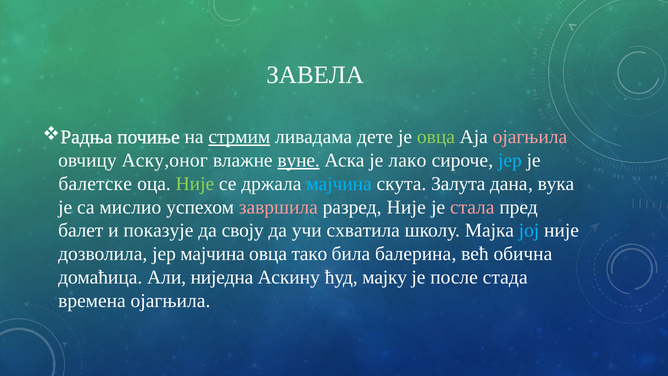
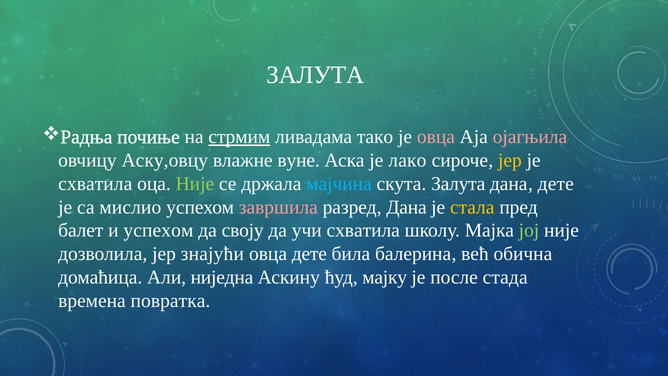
ЗАВЕЛА: ЗАВЕЛА -> ЗАЛУТА (315, 75)
дете: дете -> тако (375, 137)
овца colour: light green -> pink (436, 137)
Аску,оног: Аску,оног -> Аску,овцу (165, 160)
вуне underline: present -> none (299, 160)
јер colour: light blue -> yellow (510, 160)
балетске: балетске -> схватила (95, 184)
дана вука: вука -> дете (556, 184)
разред Није: Није -> Дана (406, 207)
стала colour: pink -> yellow (472, 207)
и показује: показује -> успехом (158, 230)
јој colour: light blue -> light green (529, 230)
јер мајчина: мајчина -> знајући (212, 254)
овца тако: тако -> дете (309, 254)
времена ојагњила: ојагњила -> повратка (170, 301)
